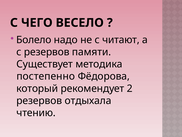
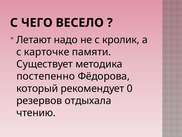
Болело: Болело -> Летают (34, 40)
читают: читают -> кролик (121, 40)
с резервов: резервов -> карточке (47, 52)
2: 2 -> 0 (130, 88)
